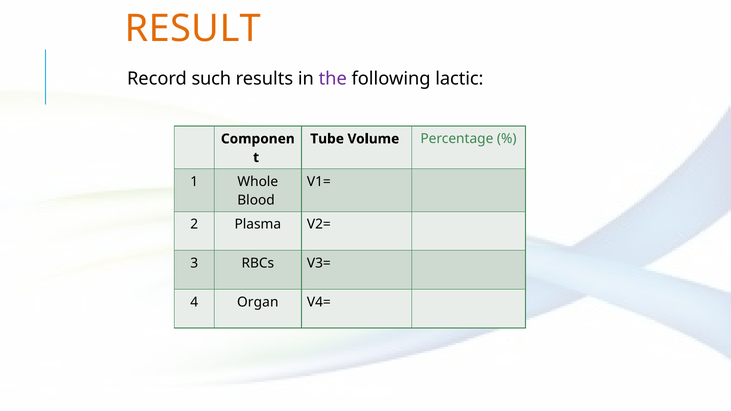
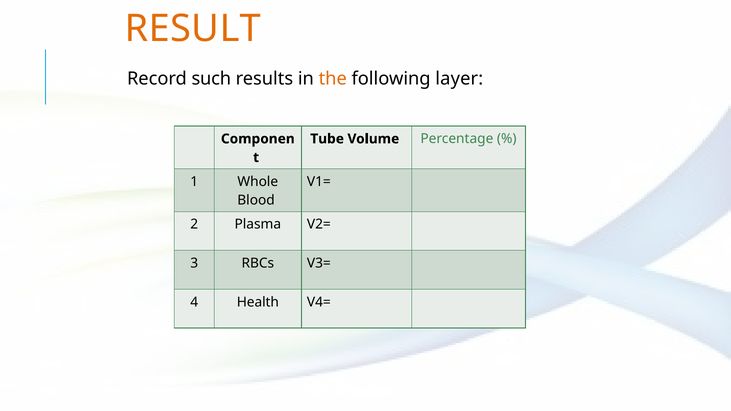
the colour: purple -> orange (333, 79)
lactic: lactic -> layer (459, 79)
Organ: Organ -> Health (258, 302)
